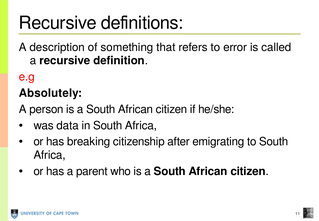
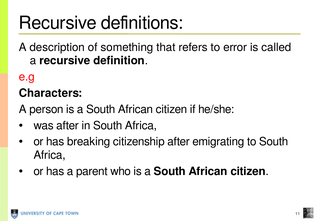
Absolutely: Absolutely -> Characters (50, 93)
was data: data -> after (68, 125)
